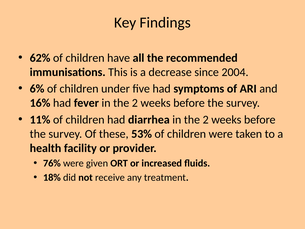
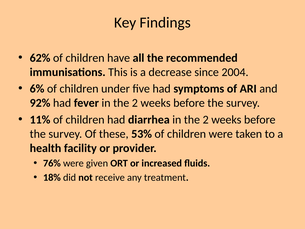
16%: 16% -> 92% (40, 103)
